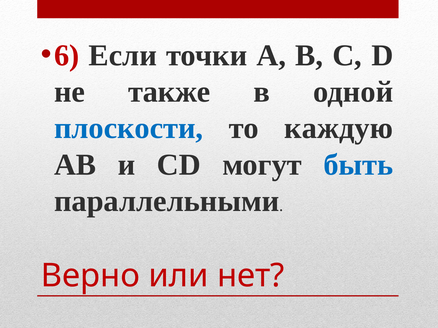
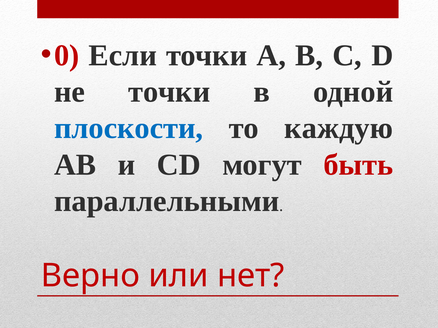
6: 6 -> 0 (67, 55)
не также: также -> точки (169, 92)
быть colour: blue -> red (358, 165)
